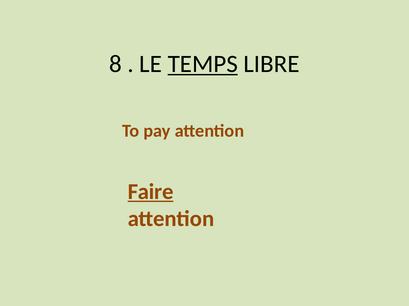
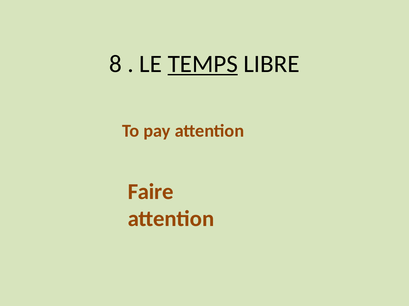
Faire underline: present -> none (151, 192)
